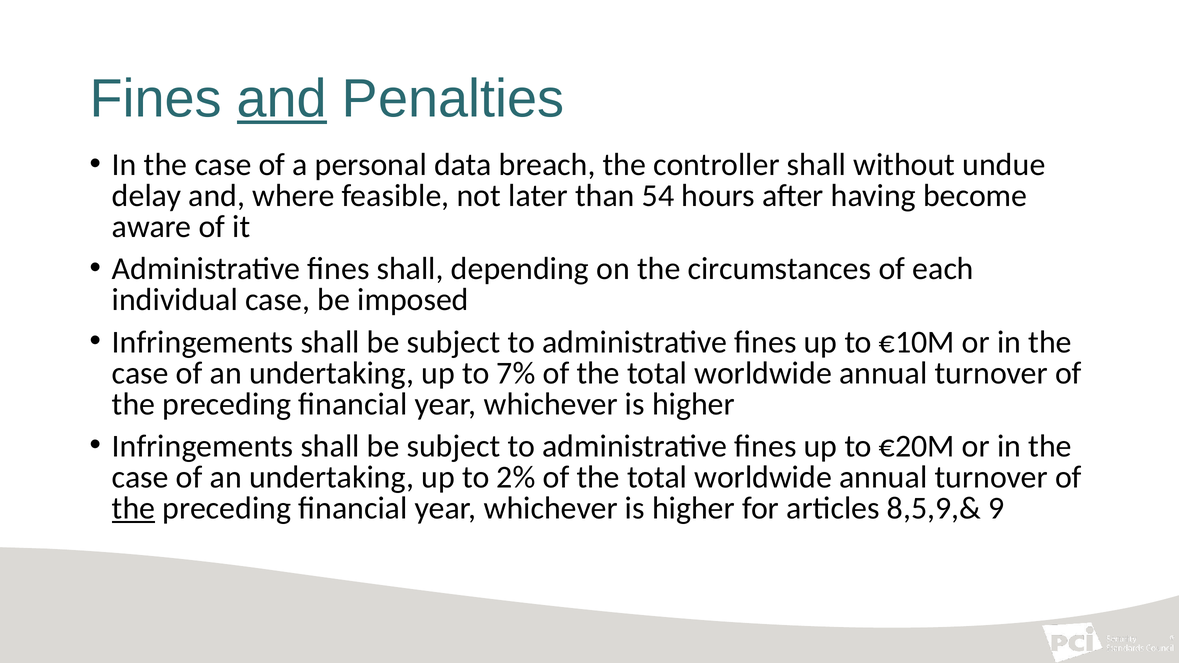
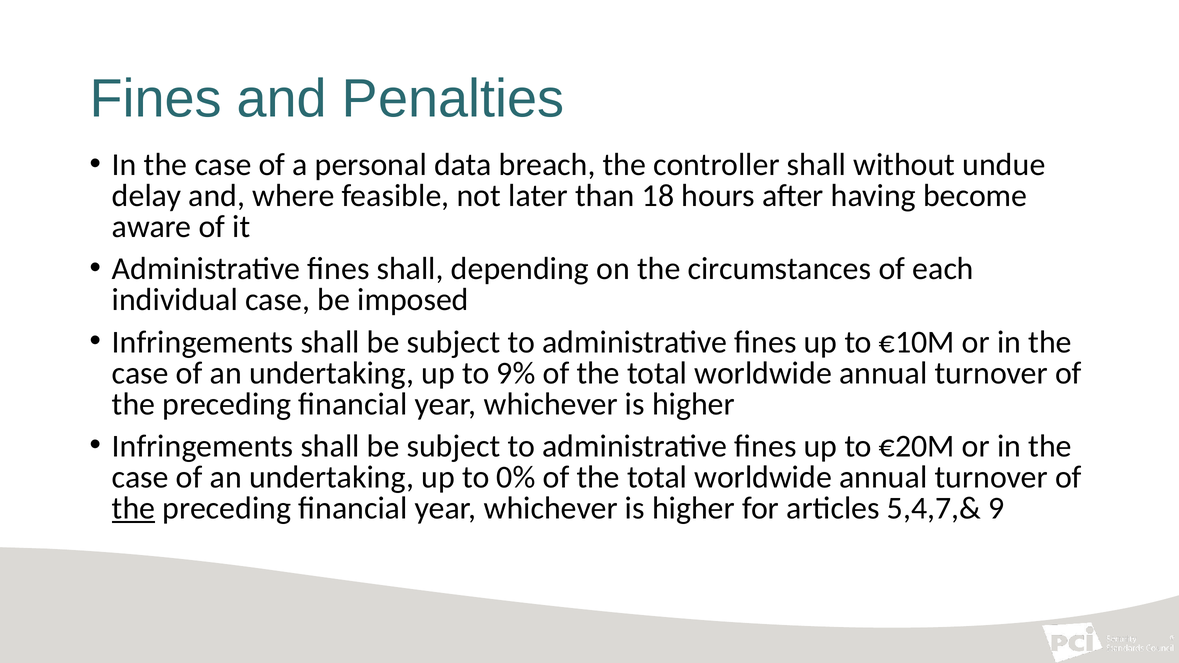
and underline: present -> none (282, 99)
than 54: 54 -> 18 (658, 196)
7%: 7% -> 9% (516, 373)
2%: 2% -> 0% (516, 477)
8,5,9,&: 8,5,9,& -> 5,4,7,& (934, 508)
